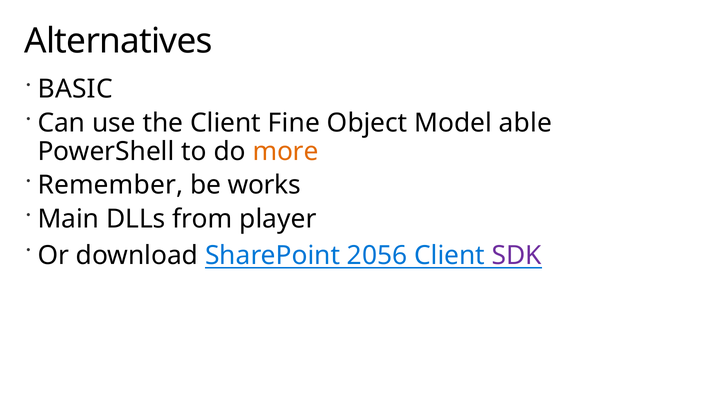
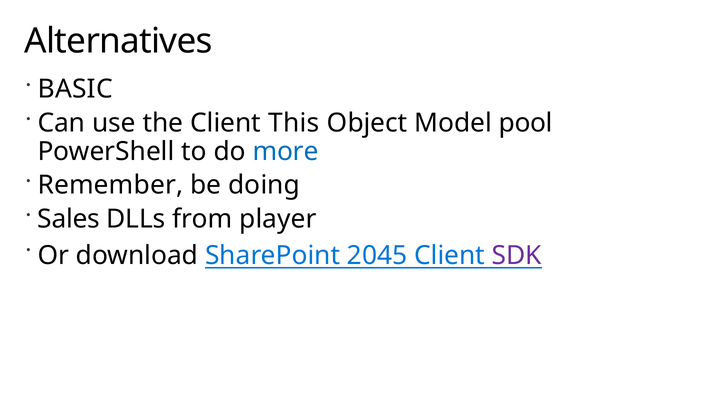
Fine: Fine -> This (294, 123)
able: able -> pool (526, 123)
more colour: orange -> blue (286, 152)
works: works -> doing (264, 185)
Main: Main -> Sales (69, 219)
2056: 2056 -> 2045 (377, 256)
